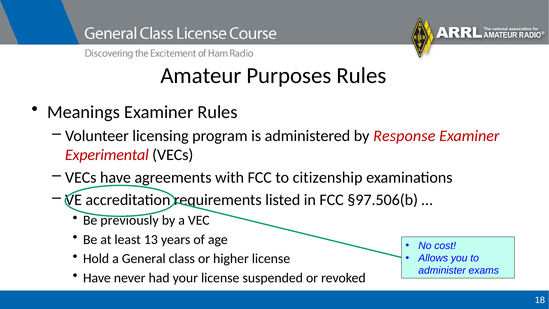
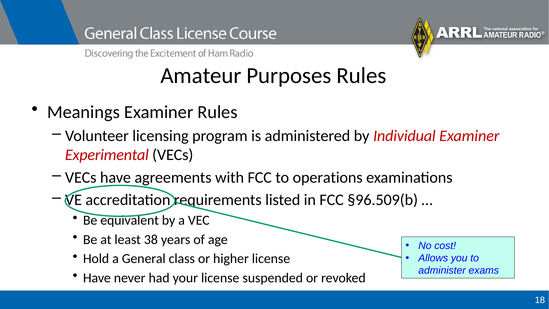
Response: Response -> Individual (404, 136)
citizenship: citizenship -> operations (328, 177)
§97.506(b: §97.506(b -> §96.509(b (383, 200)
previously: previously -> equivalent (130, 220)
13: 13 -> 38 (151, 239)
